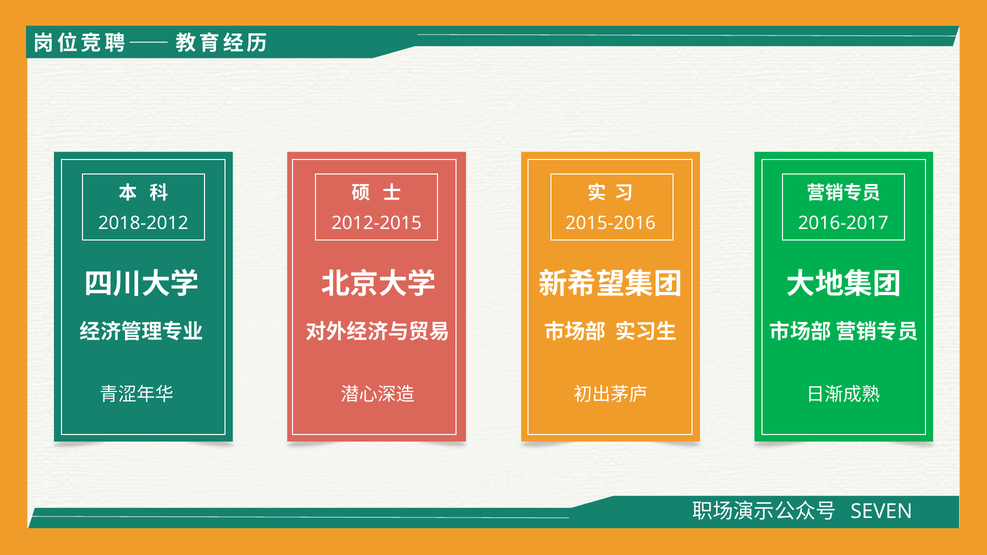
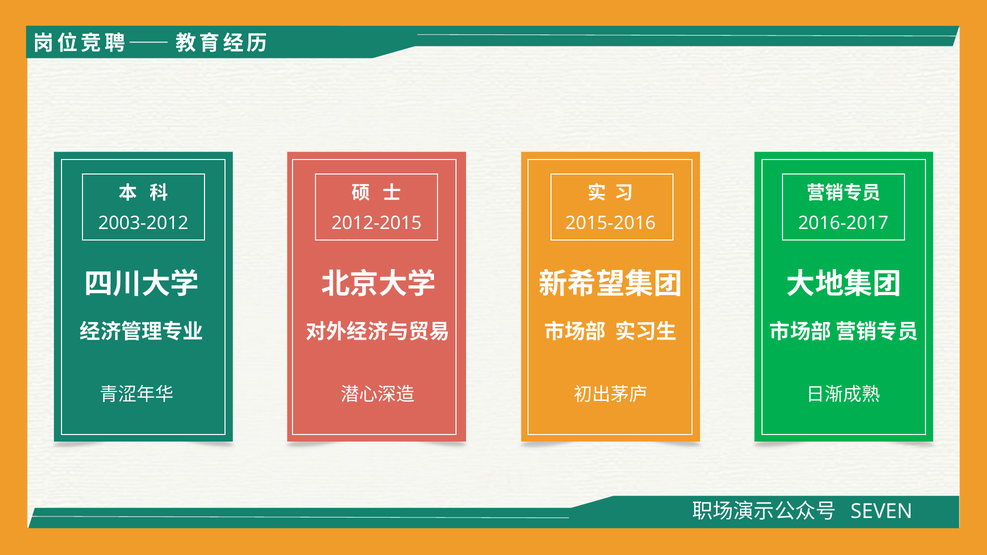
2018-2012: 2018-2012 -> 2003-2012 (143, 223)
